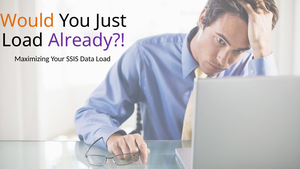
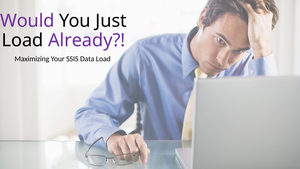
Would colour: orange -> purple (27, 21)
